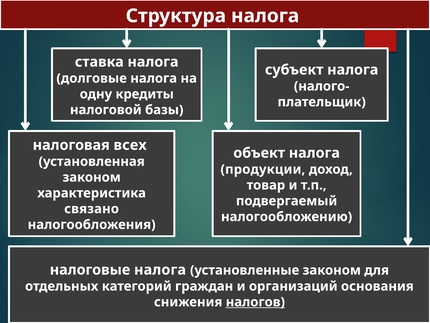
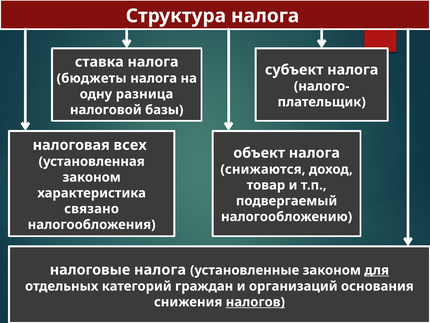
долговые: долговые -> бюджеты (92, 78)
кредиты: кредиты -> разница (145, 94)
продукции: продукции -> снижаются (263, 169)
для underline: none -> present (377, 270)
